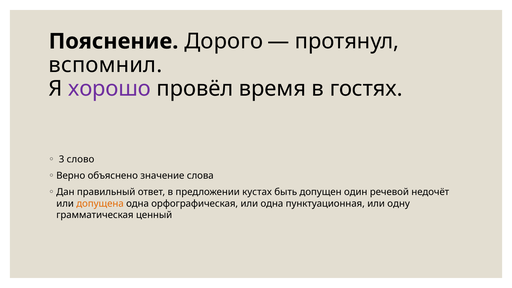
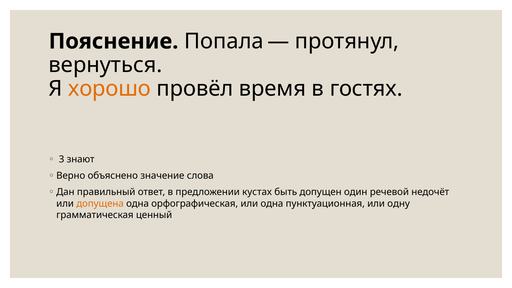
Дорого: Дорого -> Попала (224, 41)
вспомнил: вспомнил -> вернуться (106, 65)
хорошо colour: purple -> orange (110, 89)
слово: слово -> знают (81, 159)
